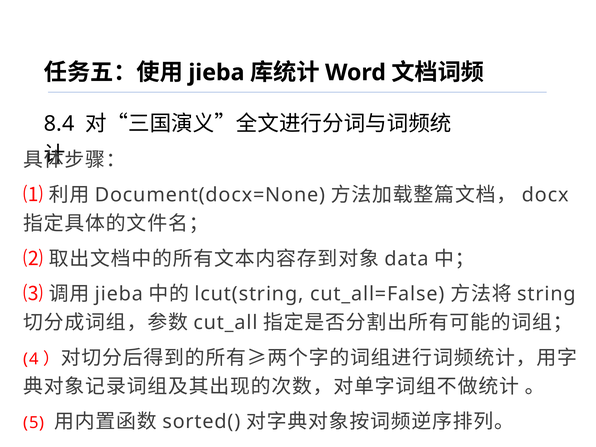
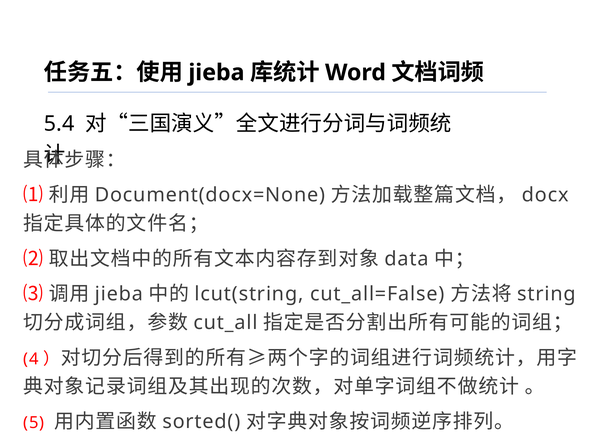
8.4: 8.4 -> 5.4 (59, 124)
